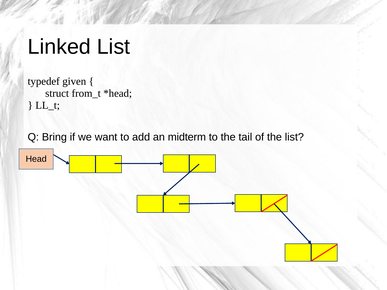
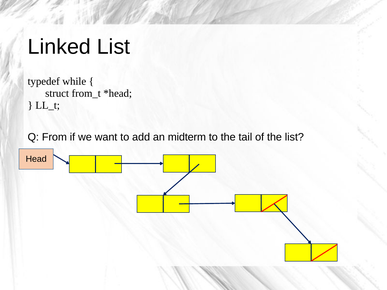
given: given -> while (74, 81)
Bring: Bring -> From (54, 137)
